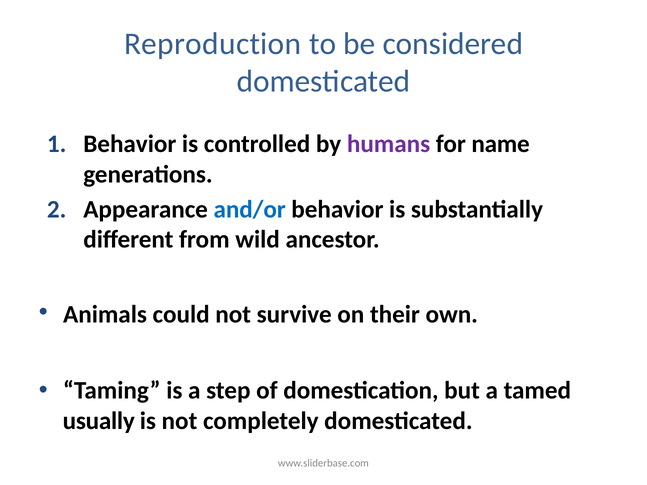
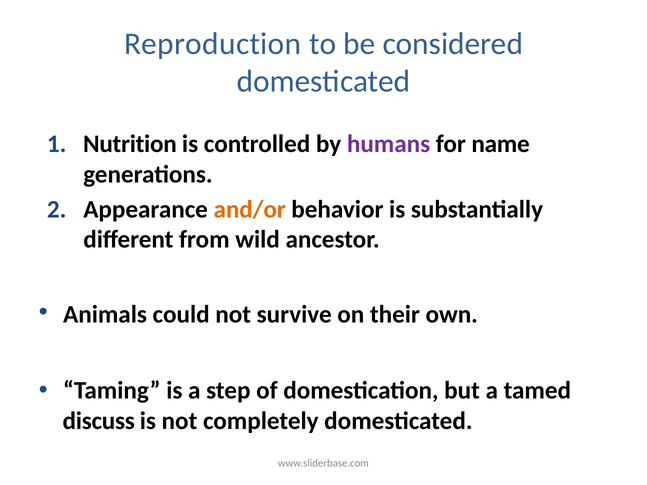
Behavior: Behavior -> Nutrition (130, 144)
and/or colour: blue -> orange (250, 210)
usually: usually -> discuss (99, 421)
